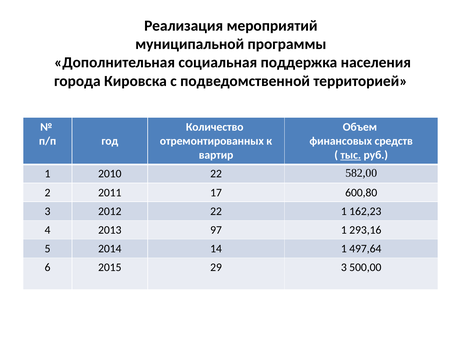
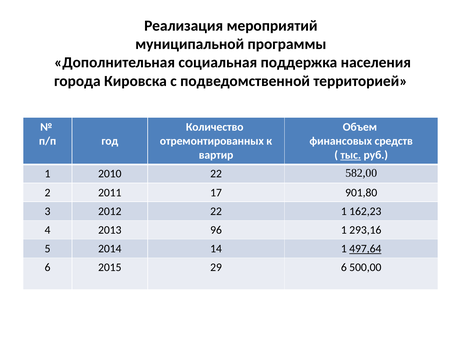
600,80: 600,80 -> 901,80 (361, 192)
97: 97 -> 96 (216, 230)
497,64 underline: none -> present (365, 248)
29 3: 3 -> 6 (344, 267)
